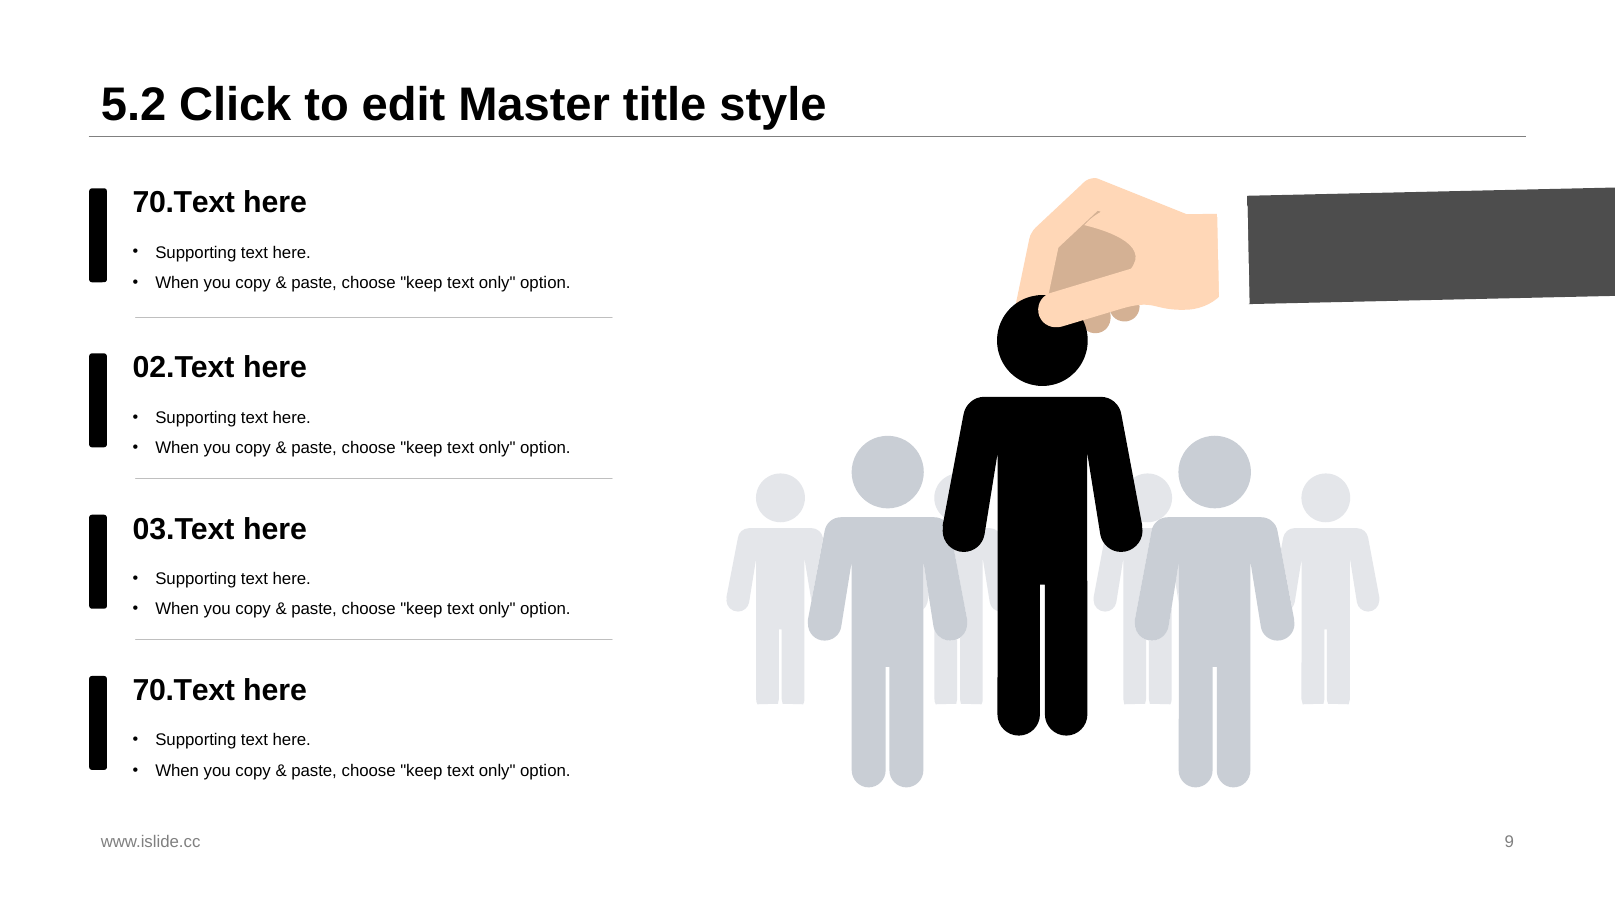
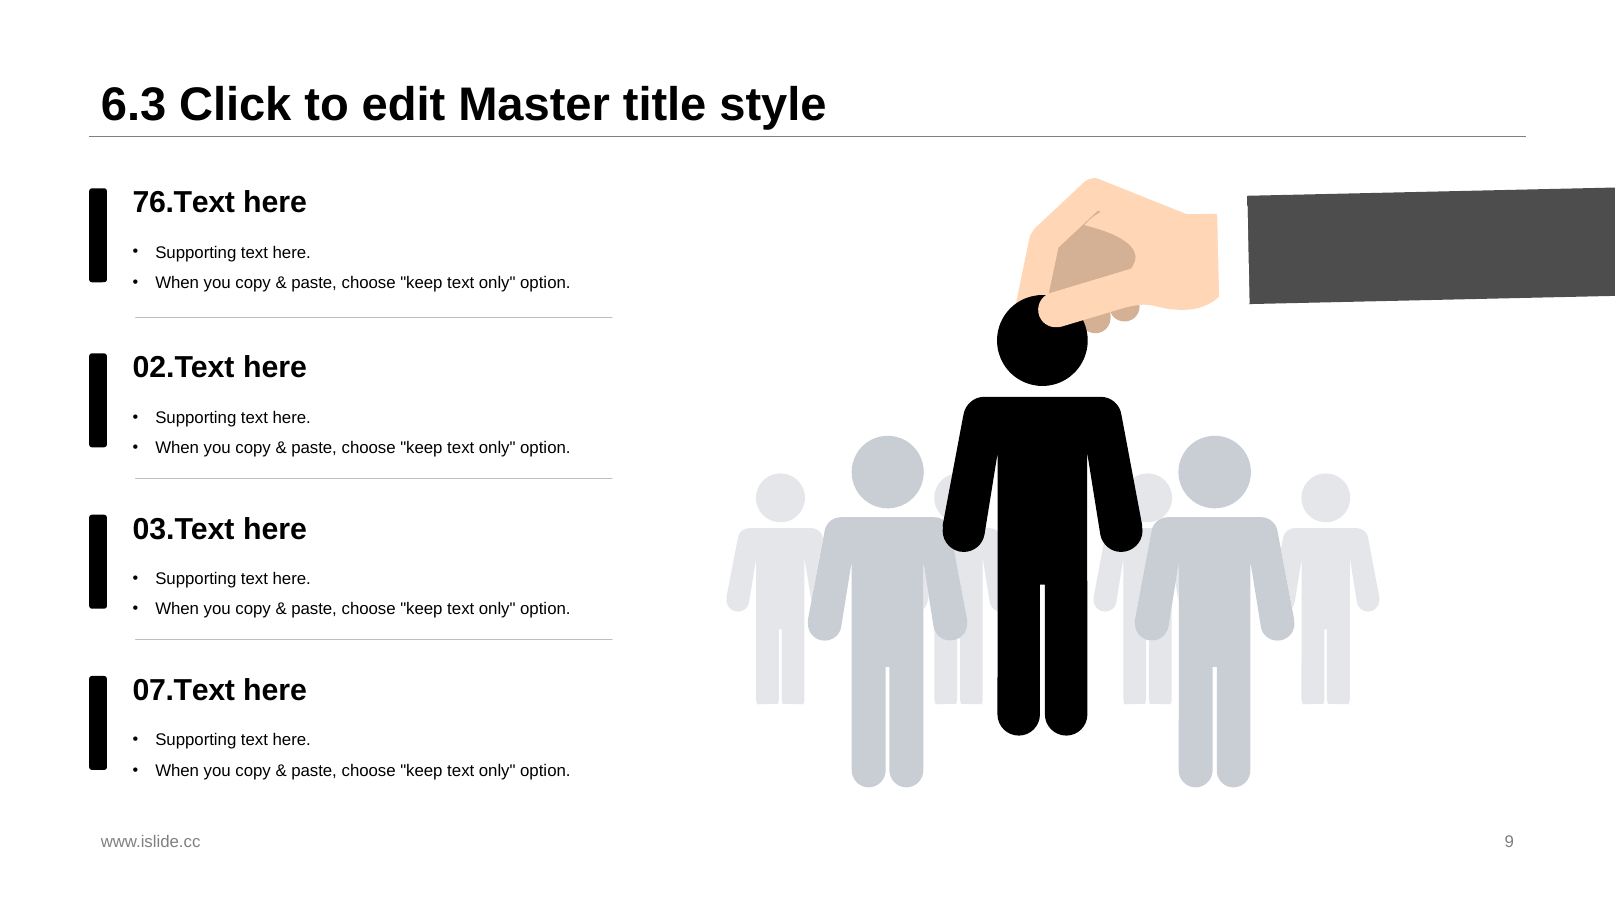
5.2: 5.2 -> 6.3 (134, 104)
70.Text: 70.Text -> 76.Text (184, 203)
70.Text: 70.Text -> 07.Text (184, 690)
